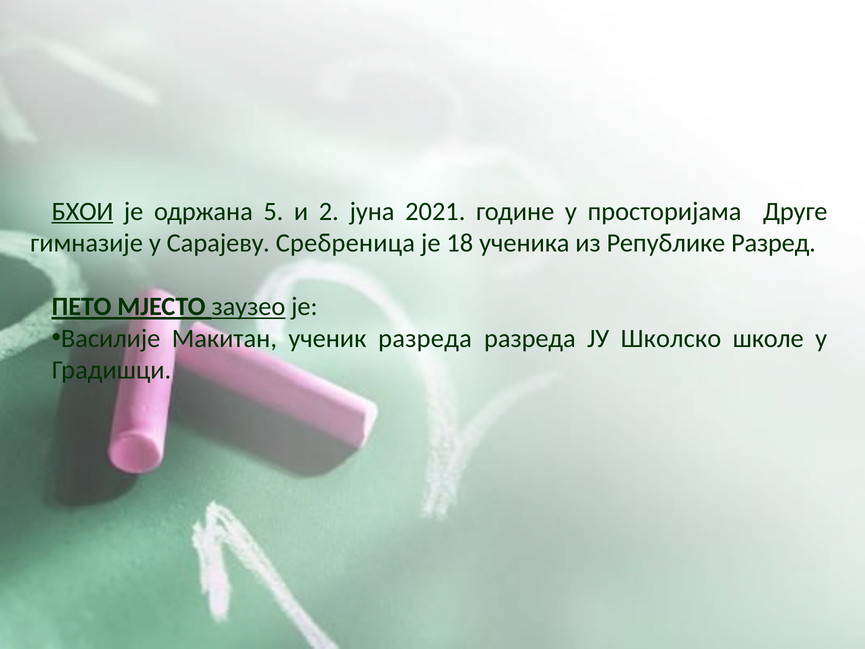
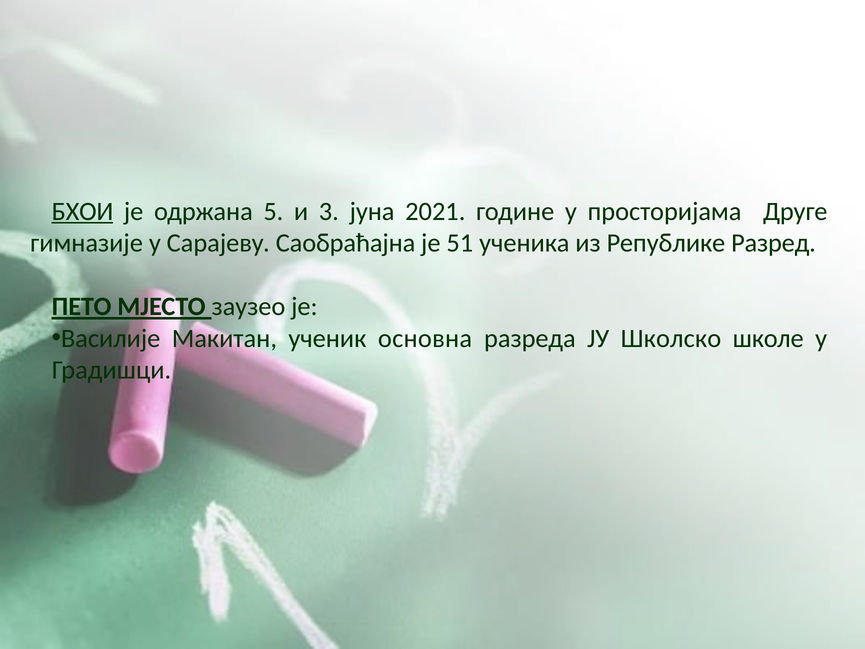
2: 2 -> 3 (329, 211)
Сребреница: Сребреница -> Саобраћајна (346, 243)
18: 18 -> 51 (460, 243)
заузео underline: present -> none (248, 307)
ученик разреда: разреда -> основна (425, 338)
